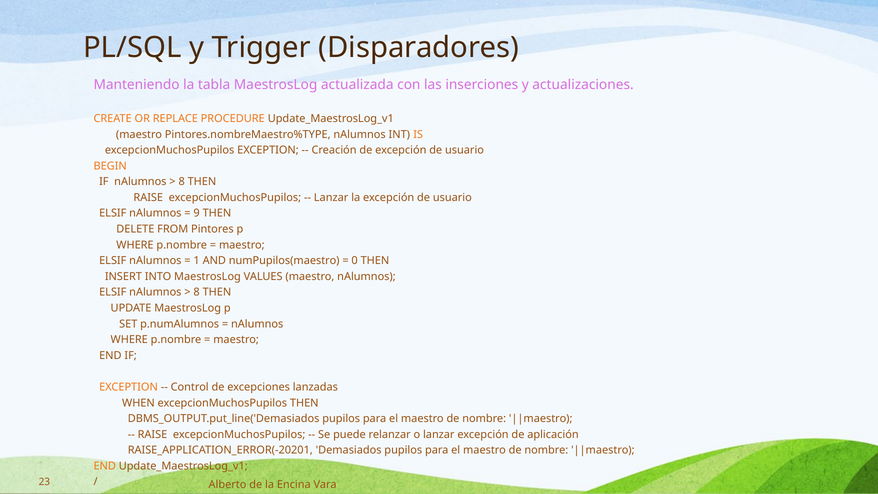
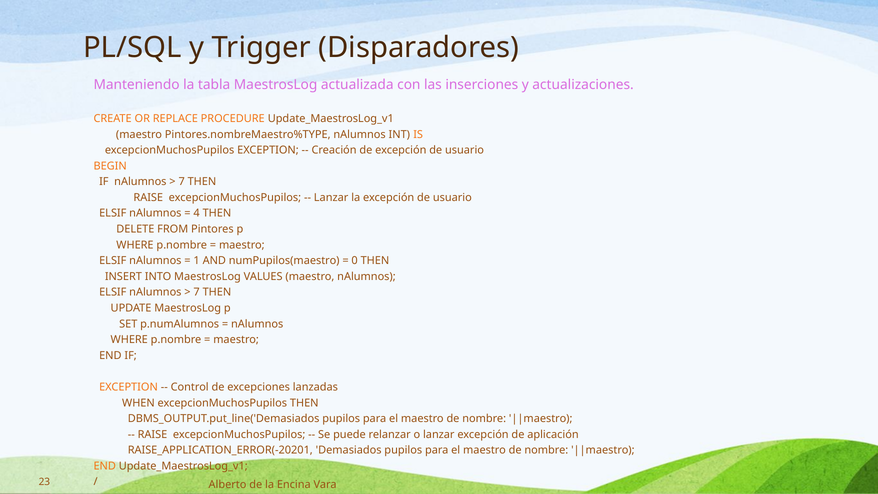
8: 8 -> 7 (182, 182)
9: 9 -> 4 (197, 213)
8: 8 -> 7 (197, 292)
